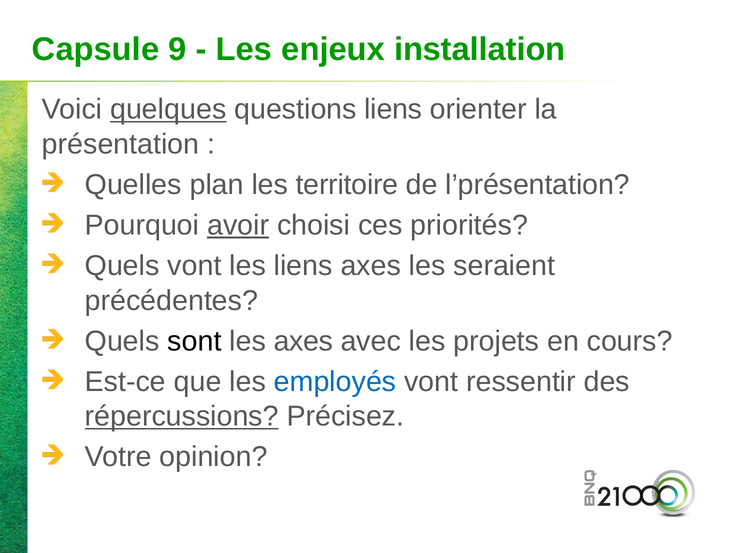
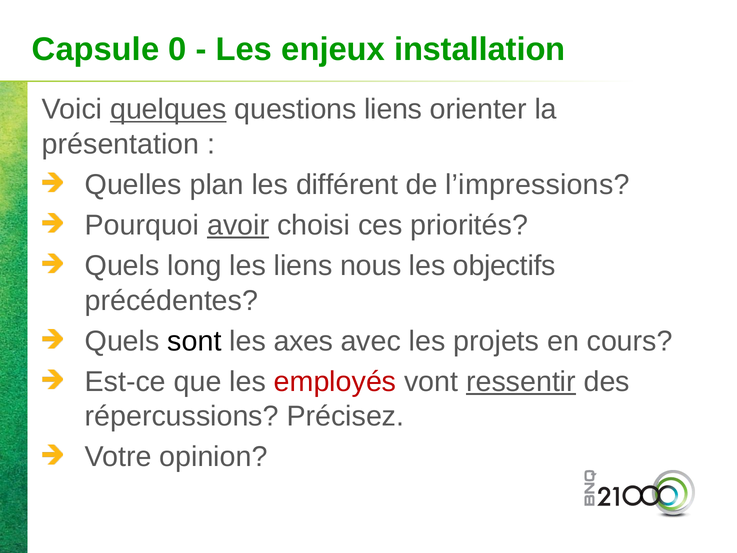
9: 9 -> 0 (178, 49)
territoire: territoire -> différent (347, 185)
l’présentation: l’présentation -> l’impressions (537, 185)
Quels vont: vont -> long (194, 266)
liens axes: axes -> nous (371, 266)
seraient: seraient -> objectifs (504, 266)
employés colour: blue -> red (335, 381)
ressentir underline: none -> present (521, 381)
répercussions underline: present -> none (182, 416)
